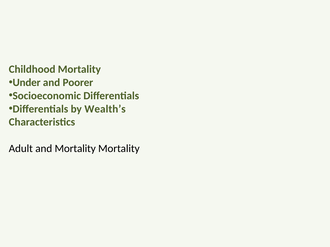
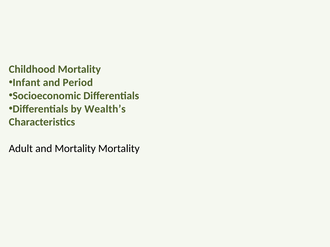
Under: Under -> Infant (26, 83)
Poorer: Poorer -> Period (78, 83)
